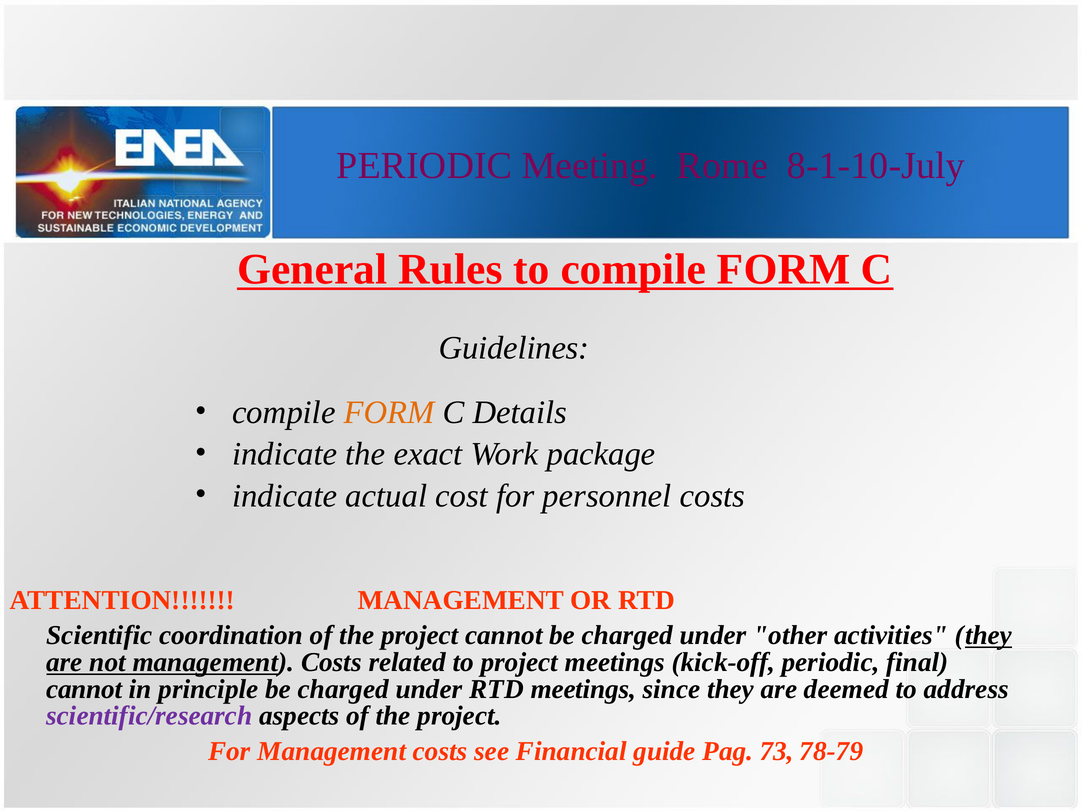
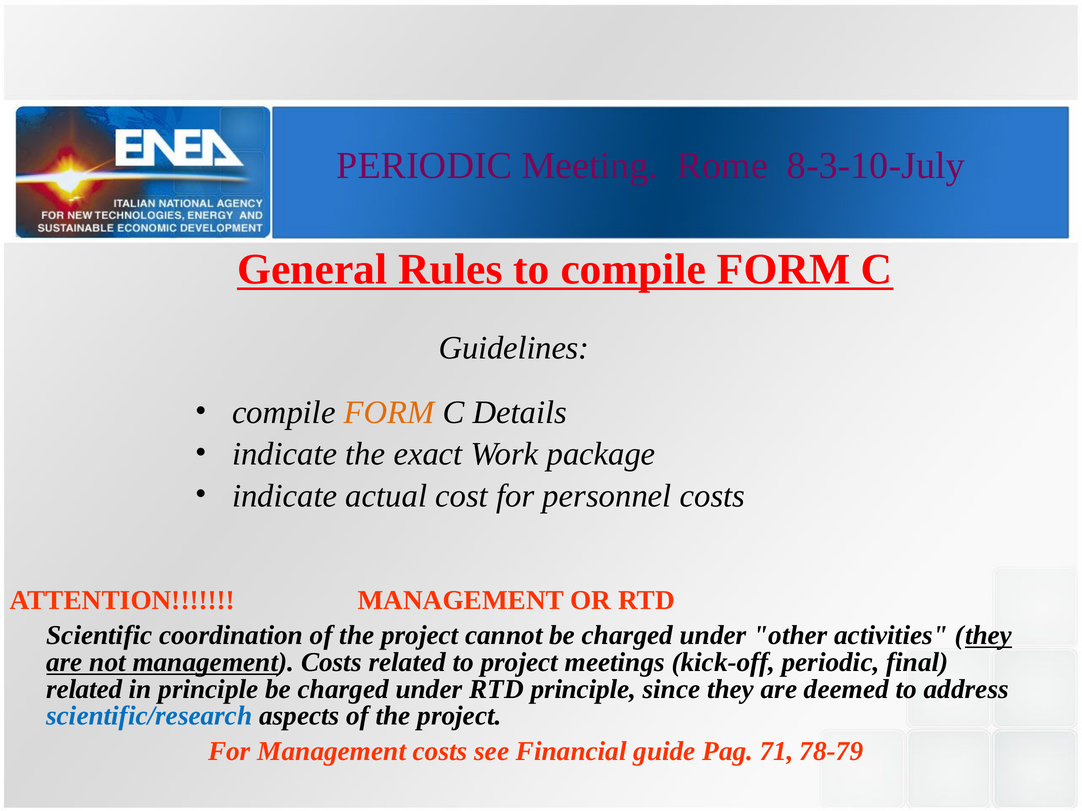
8-1-10-July: 8-1-10-July -> 8-3-10-July (876, 166)
cannot: cannot -> related (84, 689)
RTD meetings: meetings -> principle (583, 689)
scientific/research colour: purple -> blue (149, 716)
73: 73 -> 71 (777, 751)
